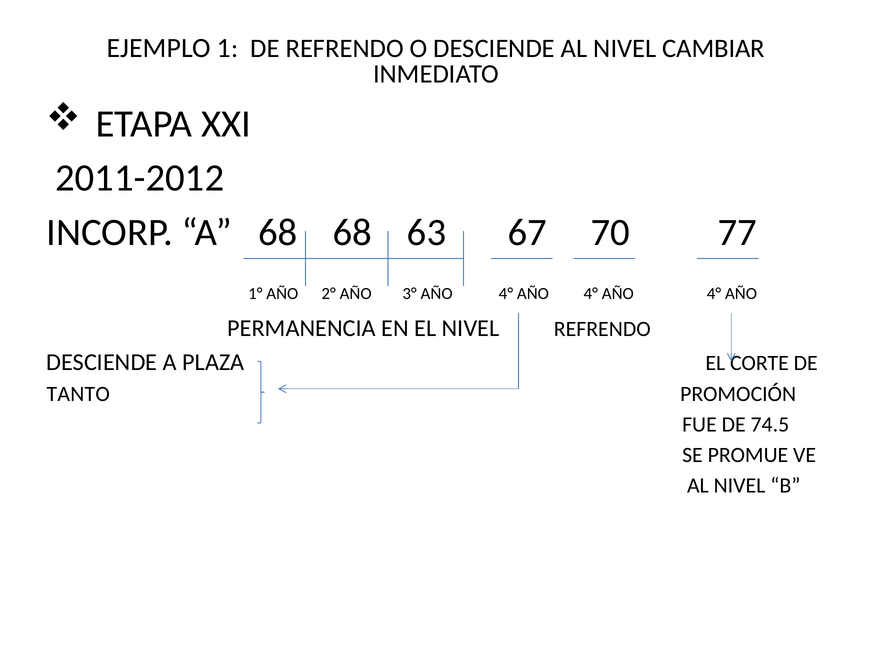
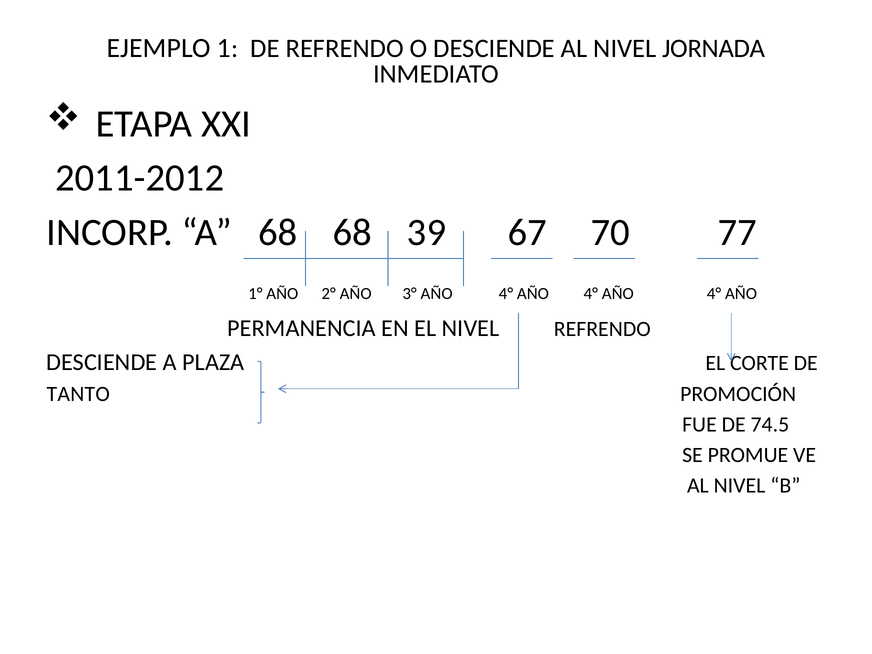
CAMBIAR: CAMBIAR -> JORNADA (714, 48)
63: 63 -> 39 (427, 232)
